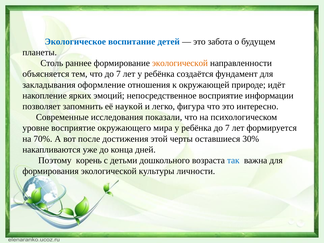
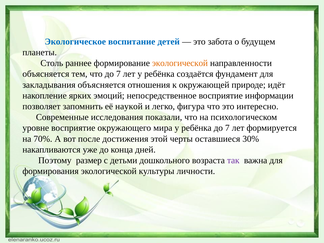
закладывания оформление: оформление -> объясняется (102, 85)
корень: корень -> размер (89, 160)
так colour: blue -> purple (233, 160)
